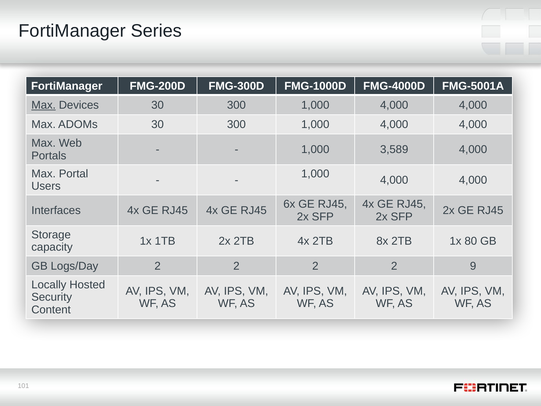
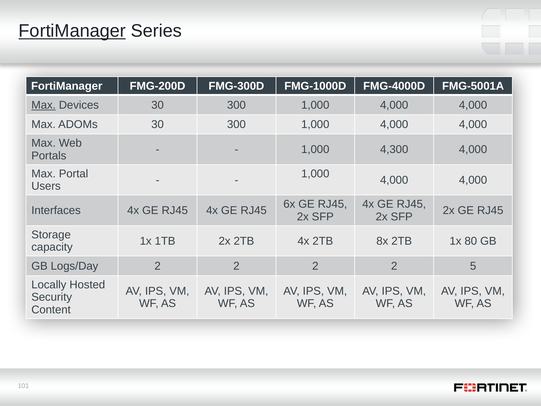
FortiManager underline: none -> present (72, 31)
3,589: 3,589 -> 4,300 (394, 149)
9: 9 -> 5 (473, 266)
